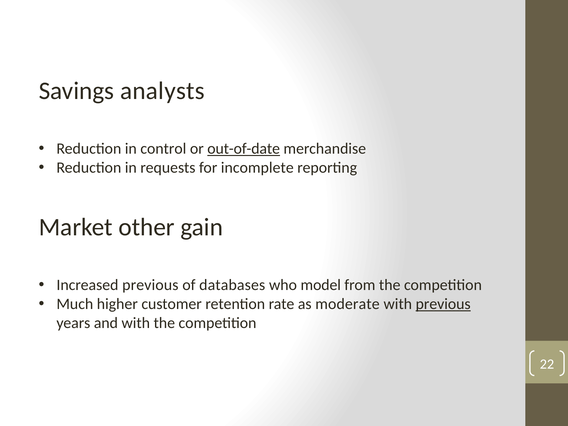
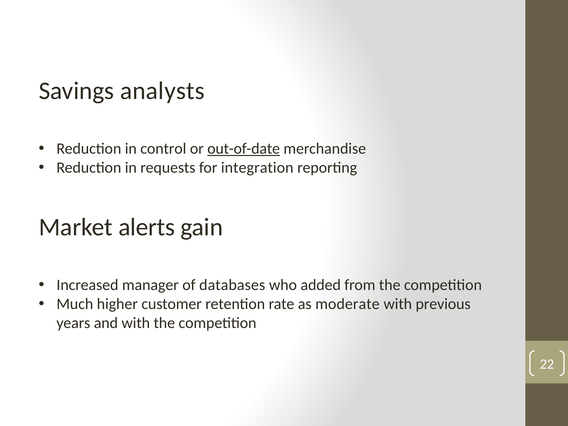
incomplete: incomplete -> integration (257, 168)
other: other -> alerts (147, 227)
Increased previous: previous -> manager (150, 285)
model: model -> added (321, 285)
previous underline: present -> none (443, 304)
